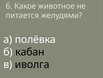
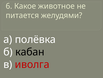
иволга colour: black -> red (32, 64)
